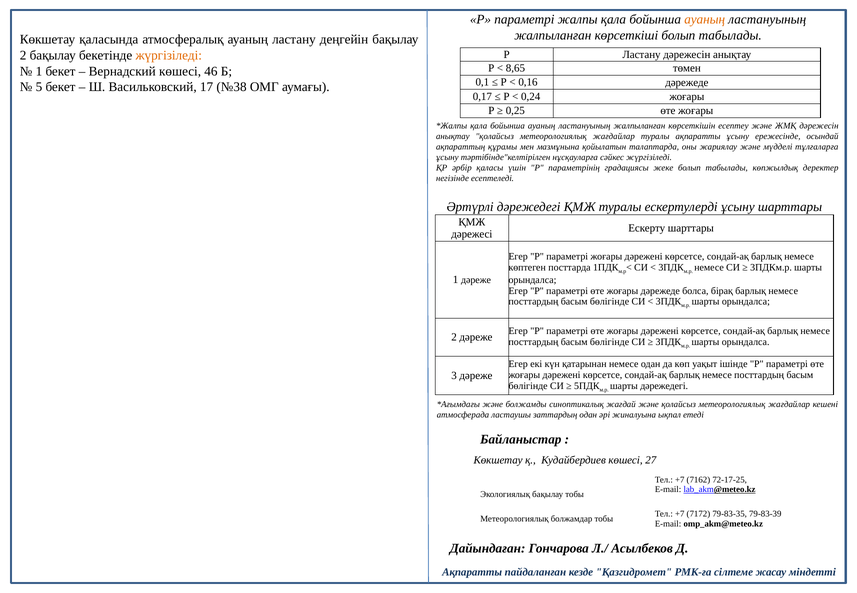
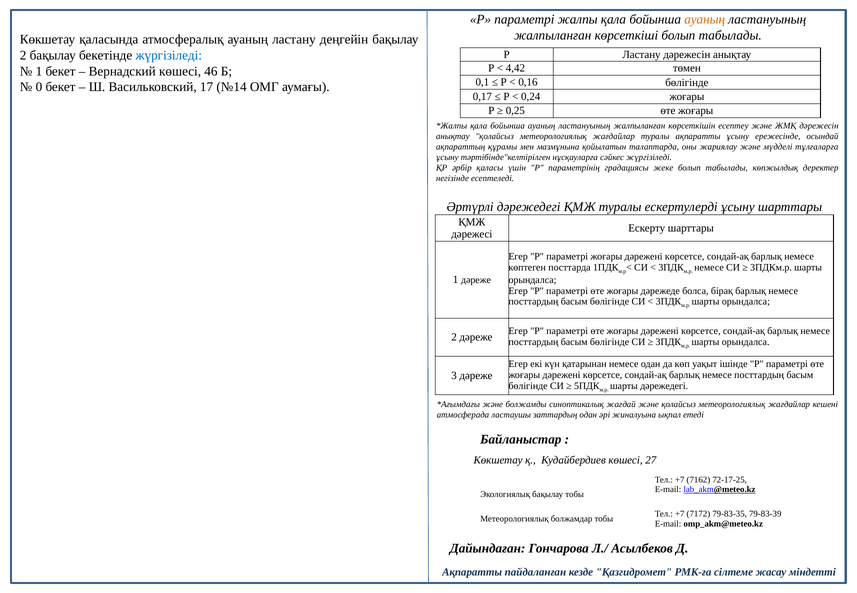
жүргізіледі colour: orange -> blue (169, 55)
8,65: 8,65 -> 4,42 (515, 68)
0,16 дәрежеде: дәрежеде -> бөлігінде (687, 82)
5: 5 -> 0 (39, 87)
№38: №38 -> №14 (232, 87)
